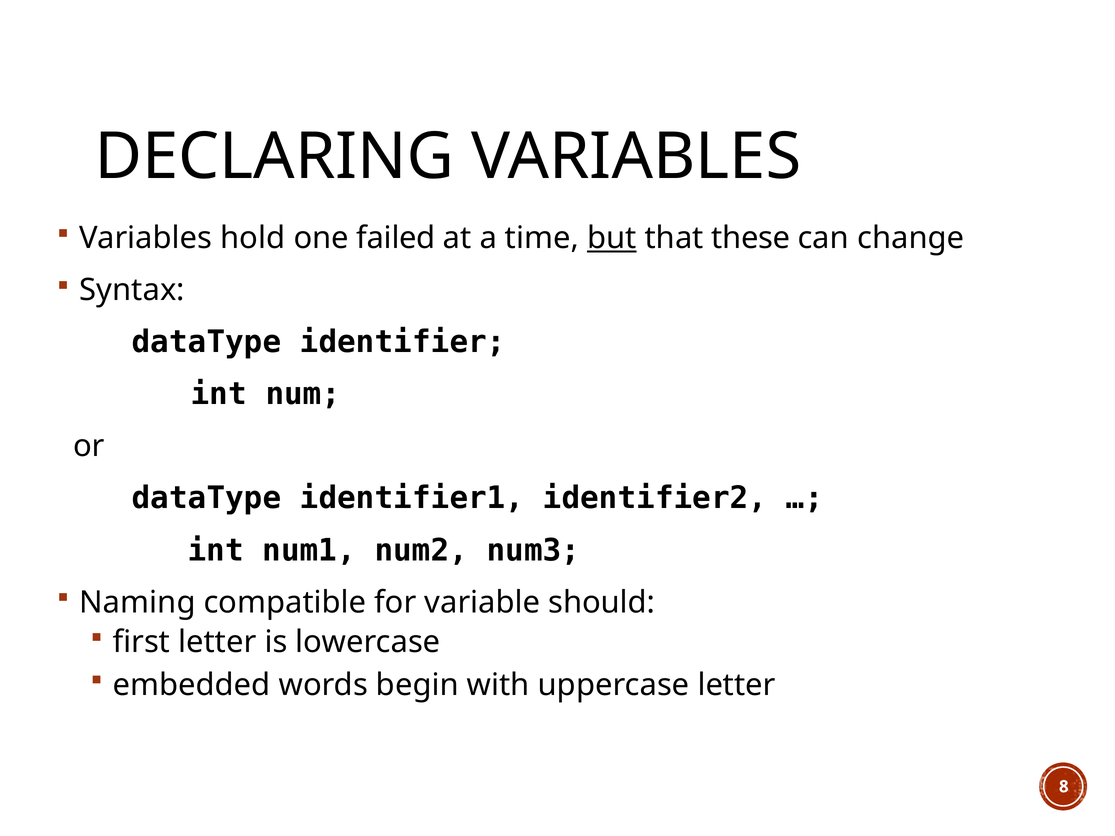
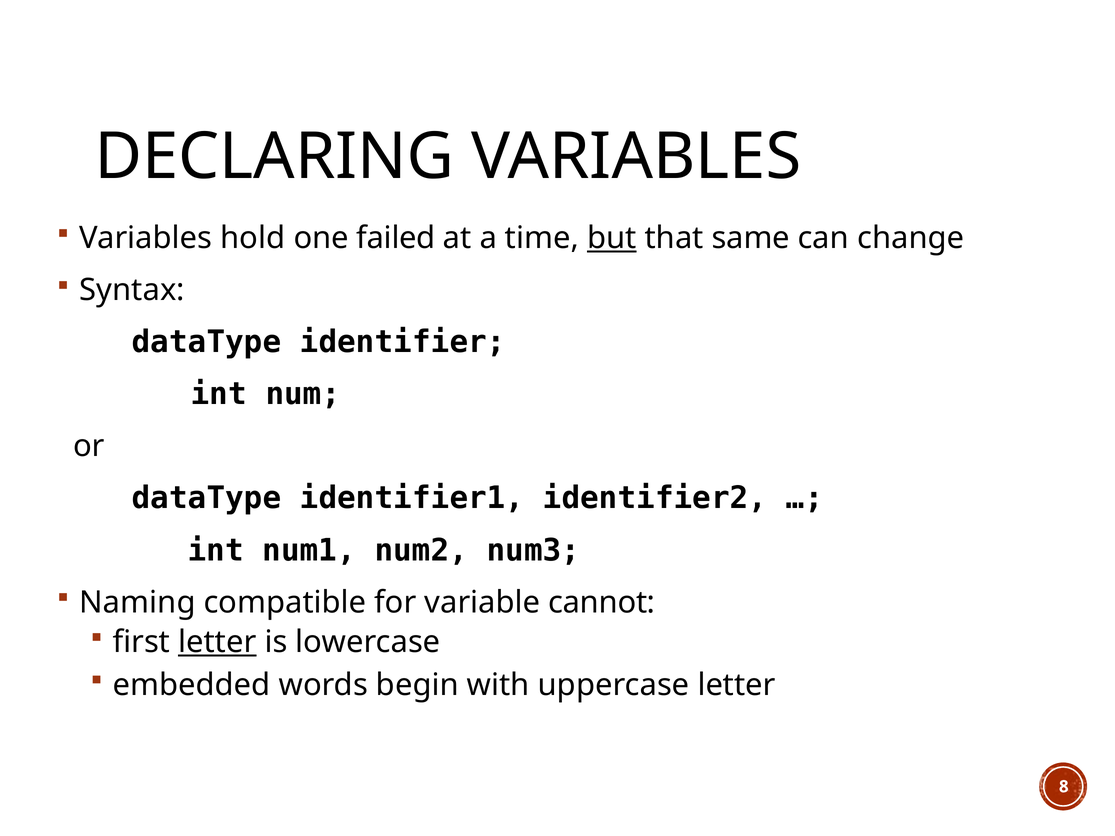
these: these -> same (751, 238)
should: should -> cannot (602, 603)
letter underline: none -> present (217, 642)
